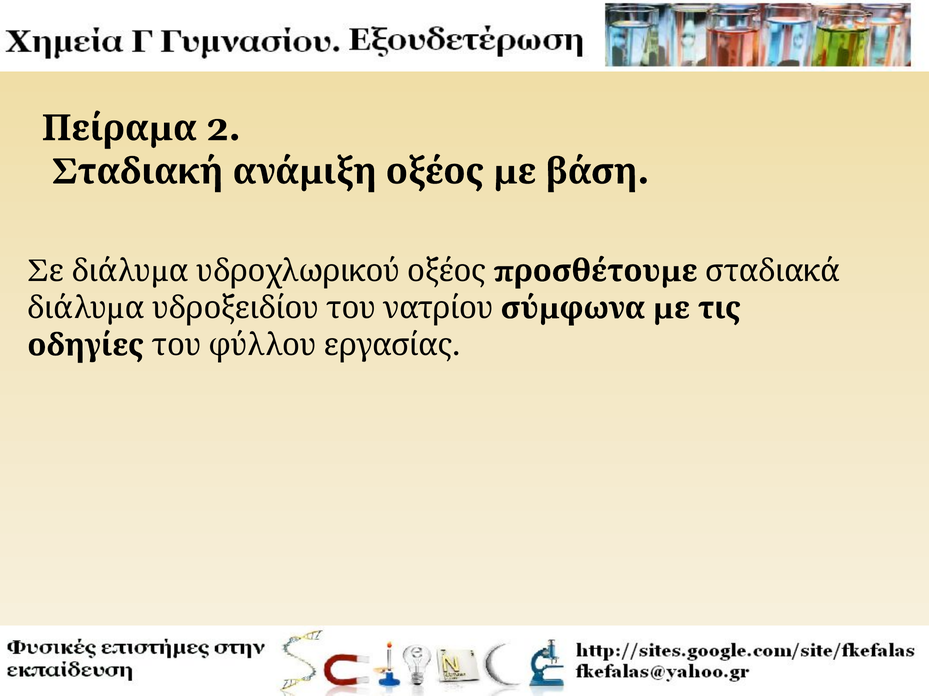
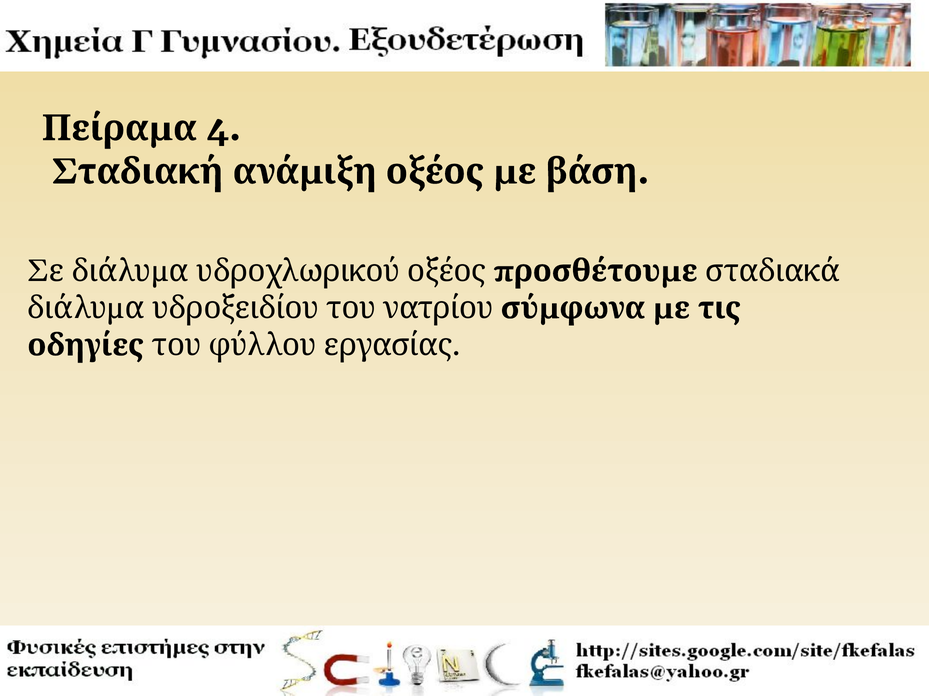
2: 2 -> 4 (224, 128)
